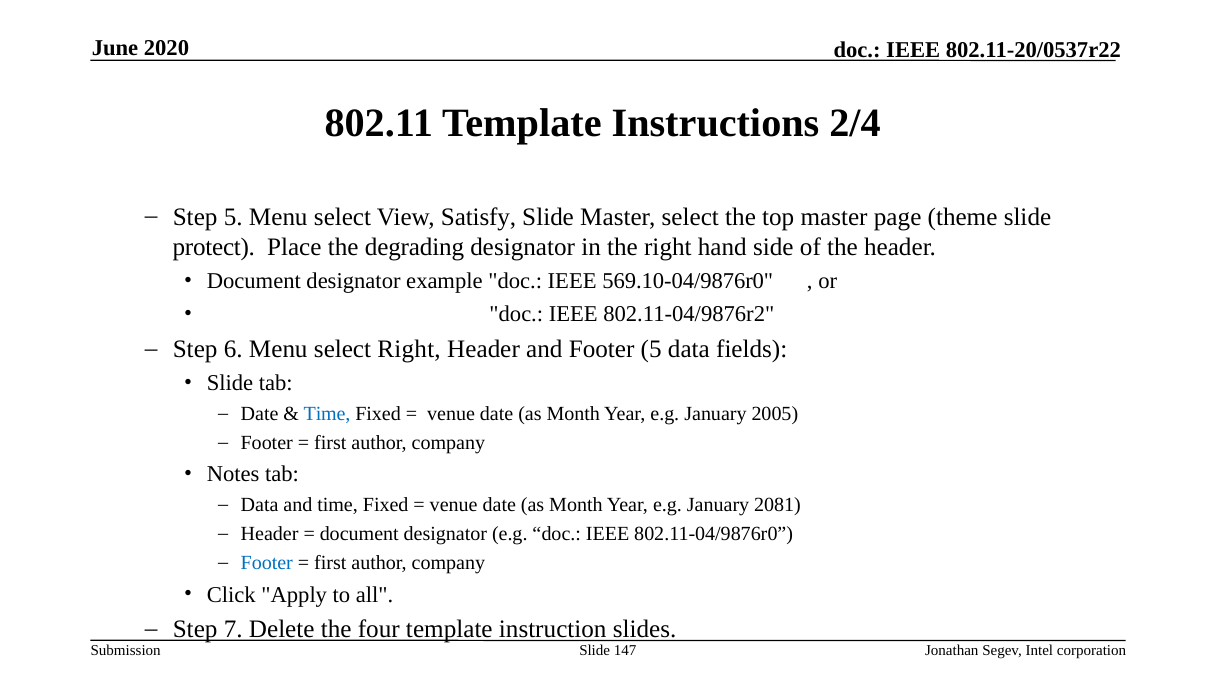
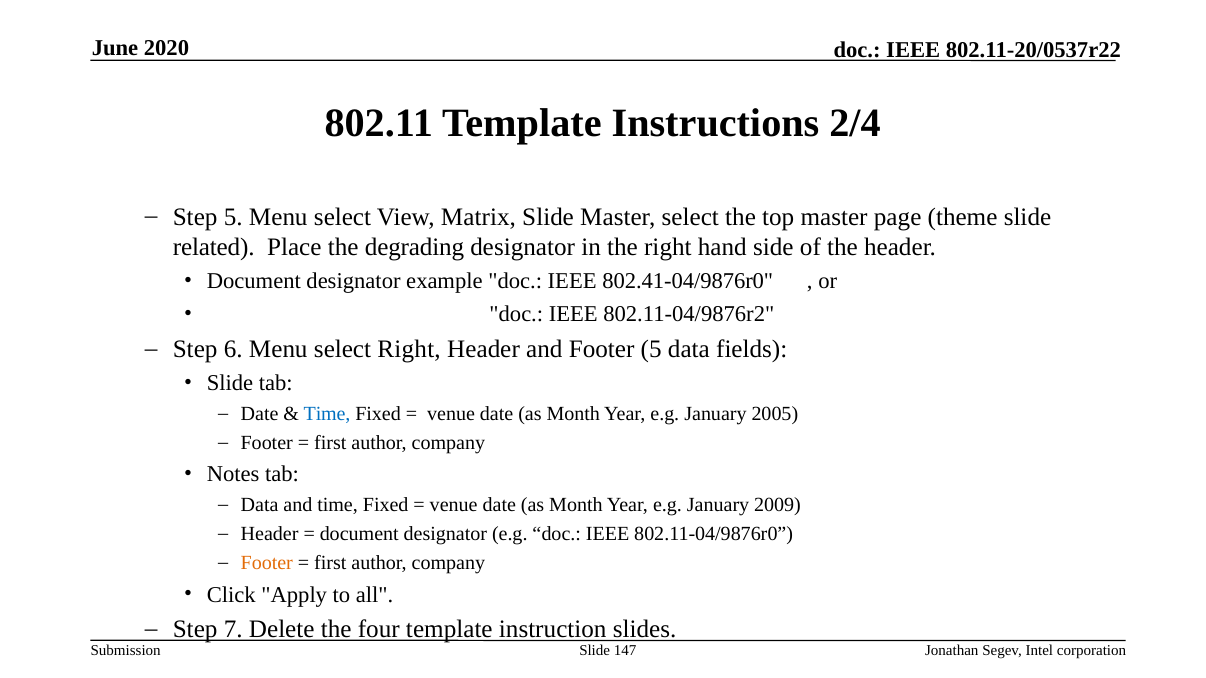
Satisfy: Satisfy -> Matrix (478, 217)
protect: protect -> related (214, 248)
569.10-04/9876r0: 569.10-04/9876r0 -> 802.41-04/9876r0 (688, 282)
2081: 2081 -> 2009 (778, 505)
Footer colour: blue -> orange (267, 563)
